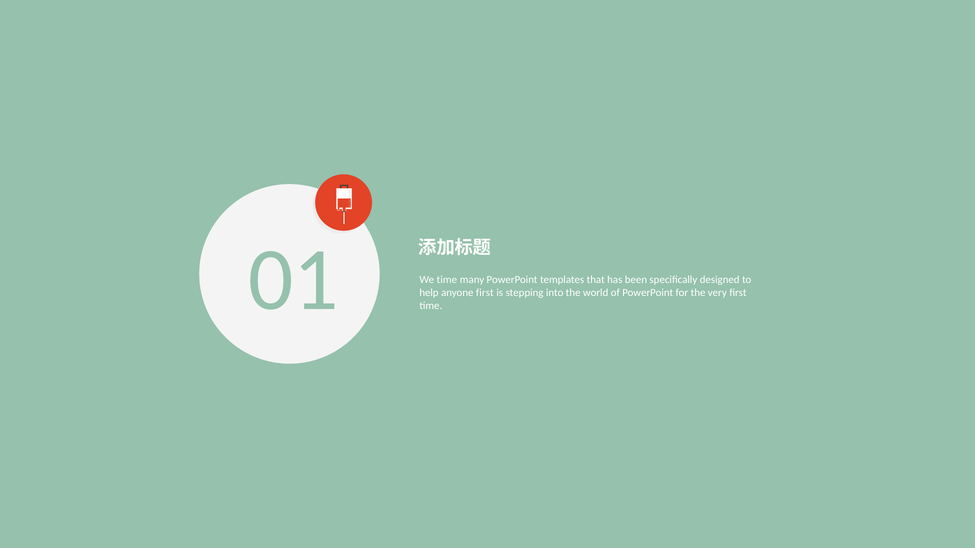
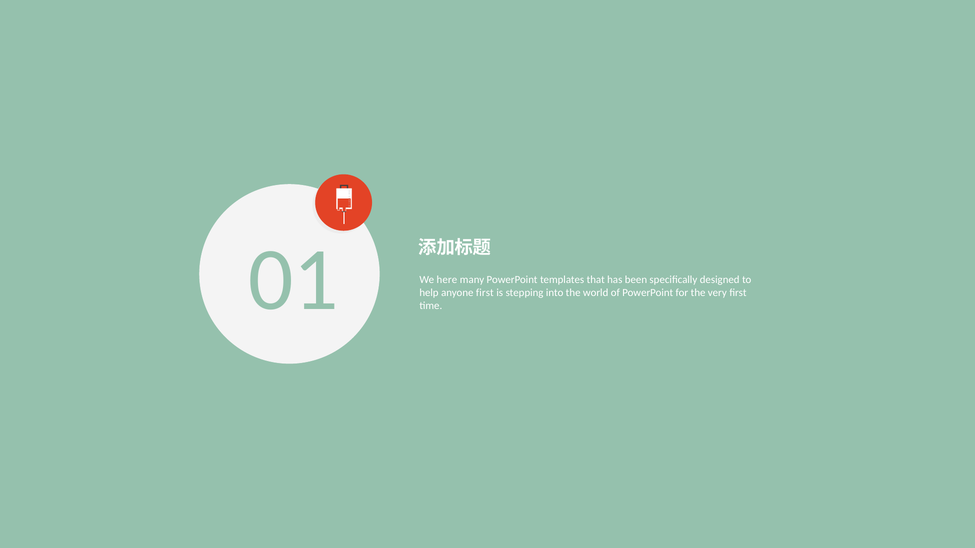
We time: time -> here (447, 280)
